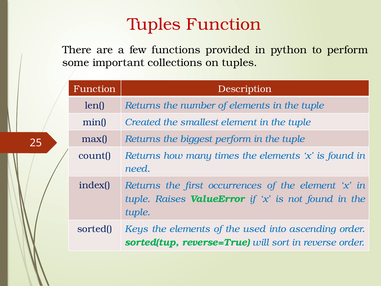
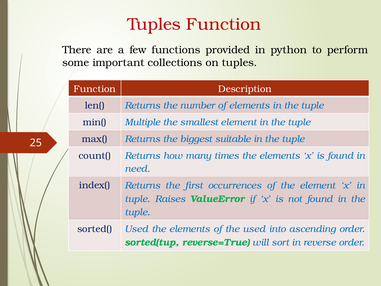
Created: Created -> Multiple (143, 122)
biggest perform: perform -> suitable (233, 139)
sorted( Keys: Keys -> Used (137, 229)
